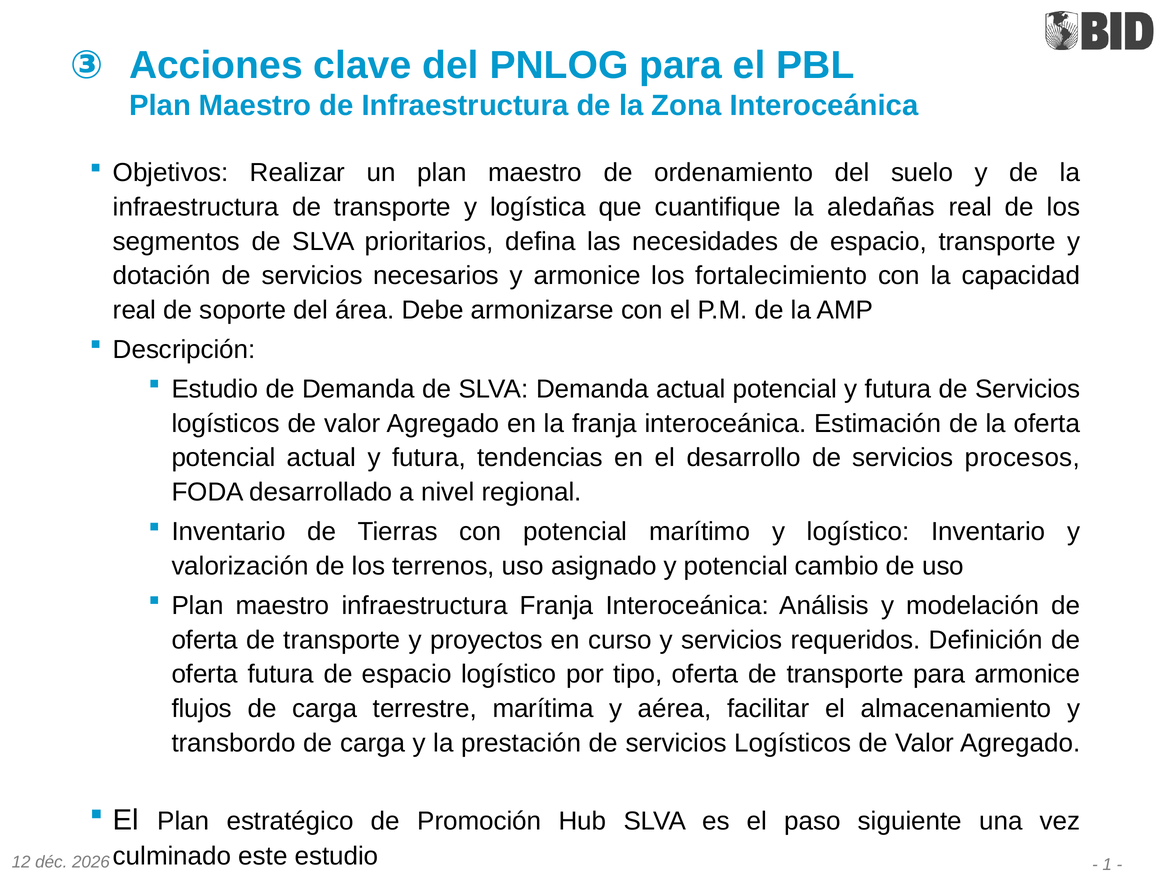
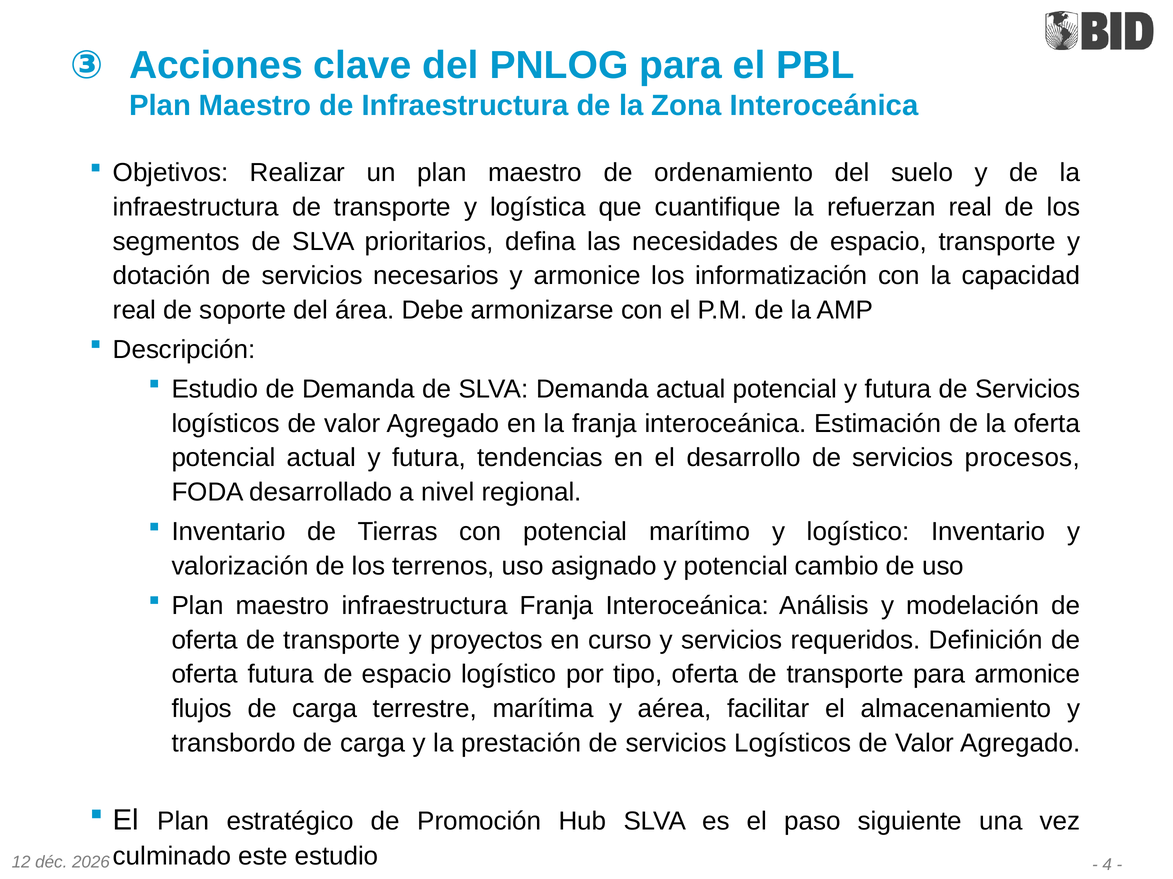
aledañas: aledañas -> refuerzan (881, 207)
fortalecimiento: fortalecimiento -> informatización (781, 276)
1: 1 -> 4 (1107, 865)
